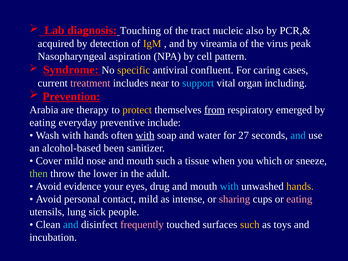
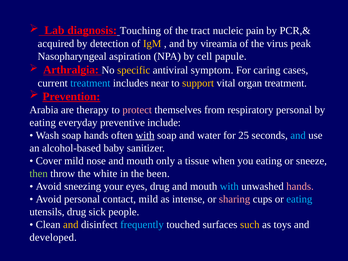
also: also -> pain (255, 31)
pattern: pattern -> papule (231, 56)
Syndrome: Syndrome -> Arthralgia (71, 70)
confluent: confluent -> symptom (212, 70)
treatment colour: pink -> light blue (90, 83)
support colour: light blue -> yellow (198, 83)
organ including: including -> treatment (286, 83)
protect colour: yellow -> pink (137, 110)
from underline: present -> none (215, 110)
respiratory emerged: emerged -> personal (294, 110)
Wash with: with -> soap (71, 135)
27: 27 -> 25 (244, 135)
been: been -> baby (114, 148)
mouth such: such -> only (166, 161)
you which: which -> eating (269, 161)
lower: lower -> white (105, 174)
adult: adult -> been (158, 174)
evidence: evidence -> sneezing (83, 186)
hands colour: yellow -> pink (300, 186)
eating colour: pink -> light blue (299, 199)
utensils lung: lung -> drug (77, 212)
and colour: light blue -> yellow (71, 225)
frequently colour: pink -> light blue (142, 225)
incubation: incubation -> developed (53, 237)
